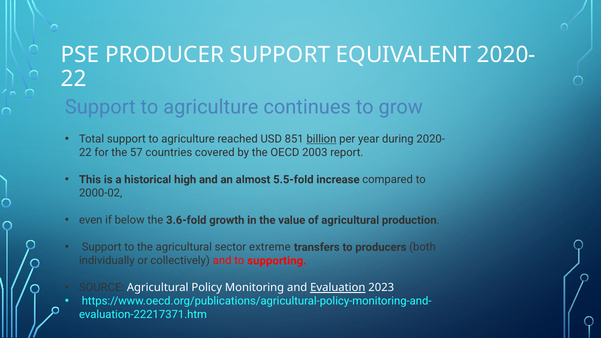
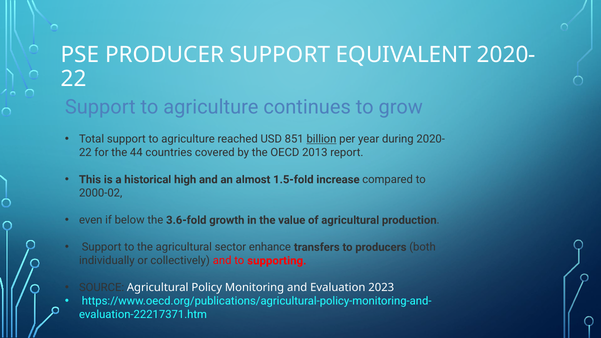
57: 57 -> 44 (136, 153)
2003: 2003 -> 2013 (315, 153)
5.5-fold: 5.5-fold -> 1.5-fold (293, 180)
extreme: extreme -> enhance (270, 247)
Evaluation underline: present -> none (338, 288)
